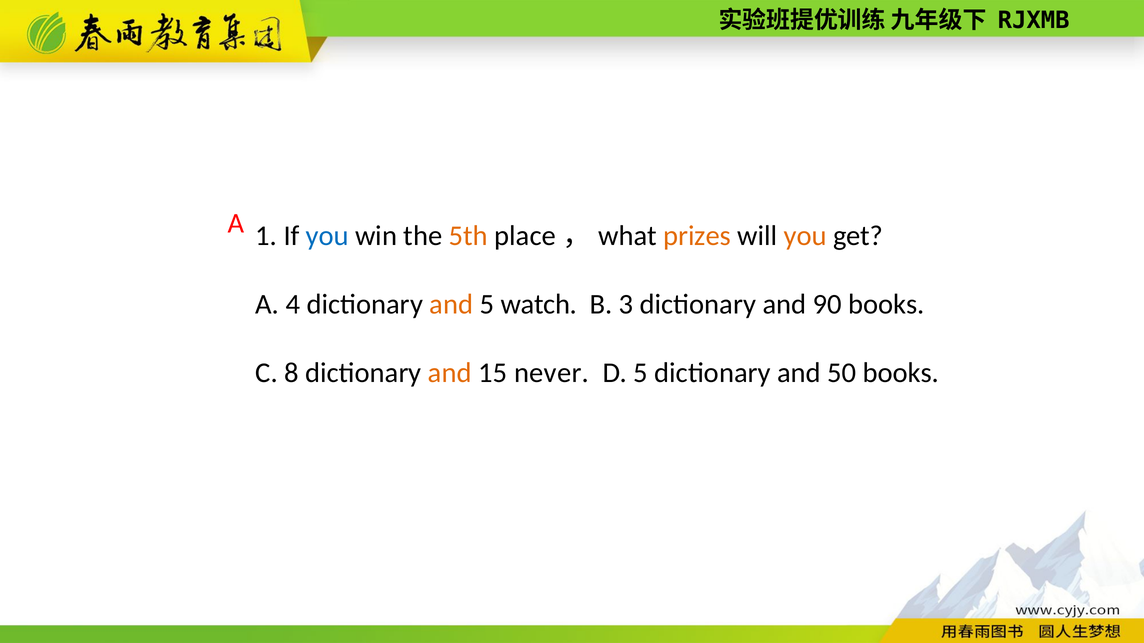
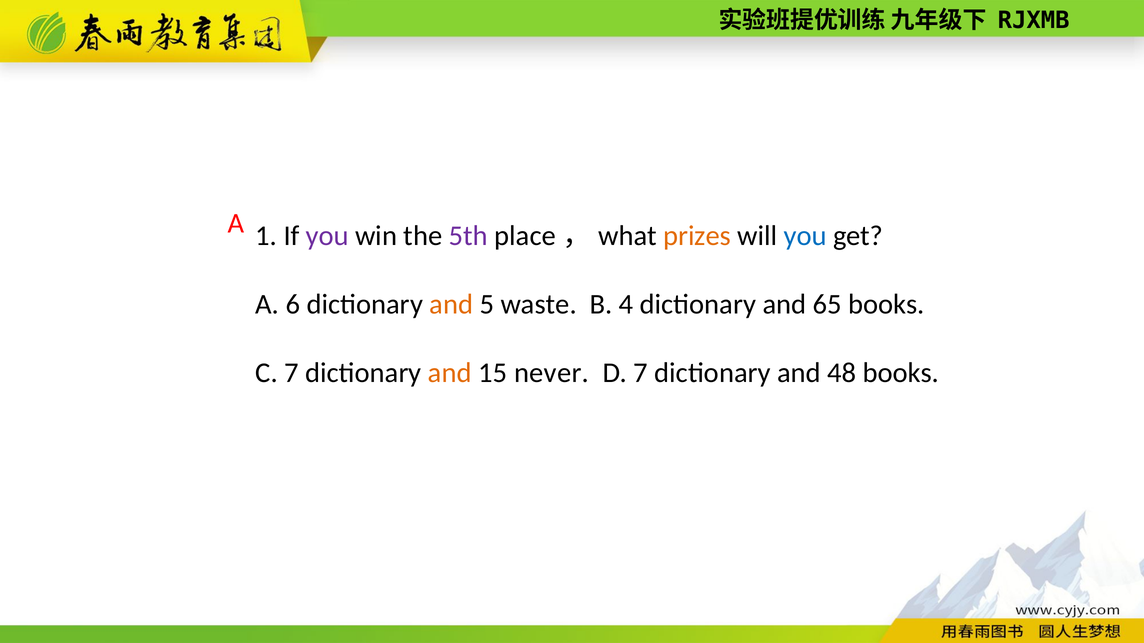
you colour: blue -> purple (327, 236)
5th colour: orange -> purple (468, 236)
you colour: orange -> blue (805, 236)
4: 4 -> 6 (293, 304)
watch: watch -> waste (539, 304)
3: 3 -> 4 (626, 304)
90: 90 -> 65 (827, 304)
C 8: 8 -> 7 (291, 373)
D 5: 5 -> 7 (641, 373)
50: 50 -> 48 (842, 373)
